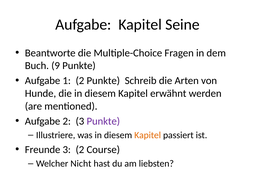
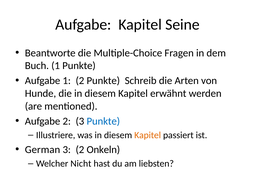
Buch 9: 9 -> 1 (56, 66)
Punkte colour: purple -> blue (103, 121)
Freunde: Freunde -> German (43, 150)
Course: Course -> Onkeln (103, 150)
